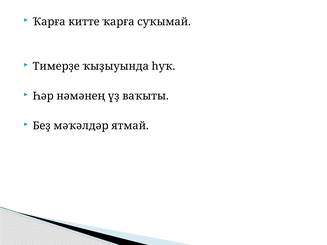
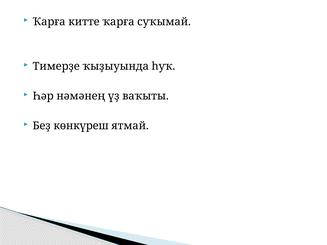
мәҡәлдәр: мәҡәлдәр -> көнкүреш (81, 126)
